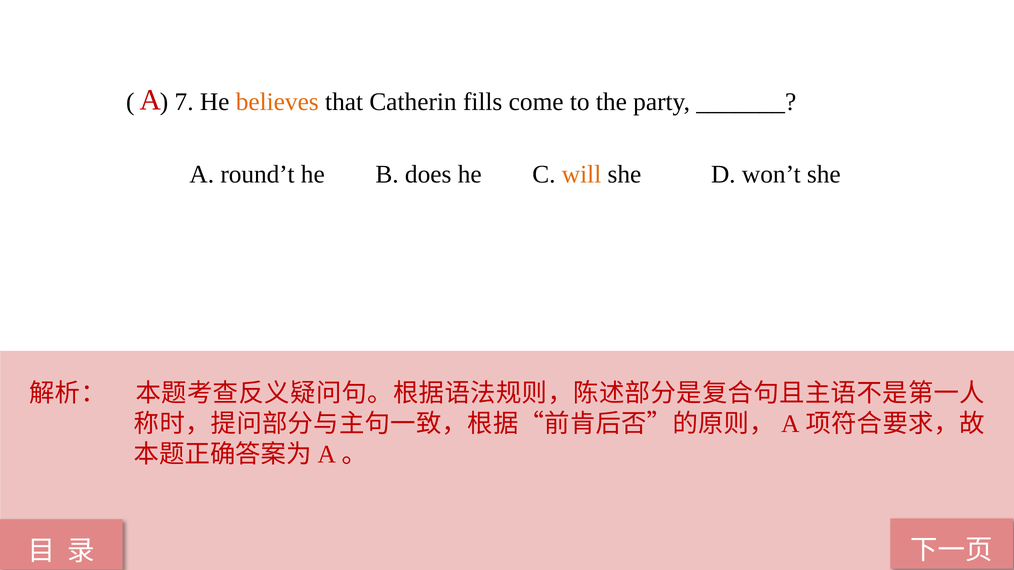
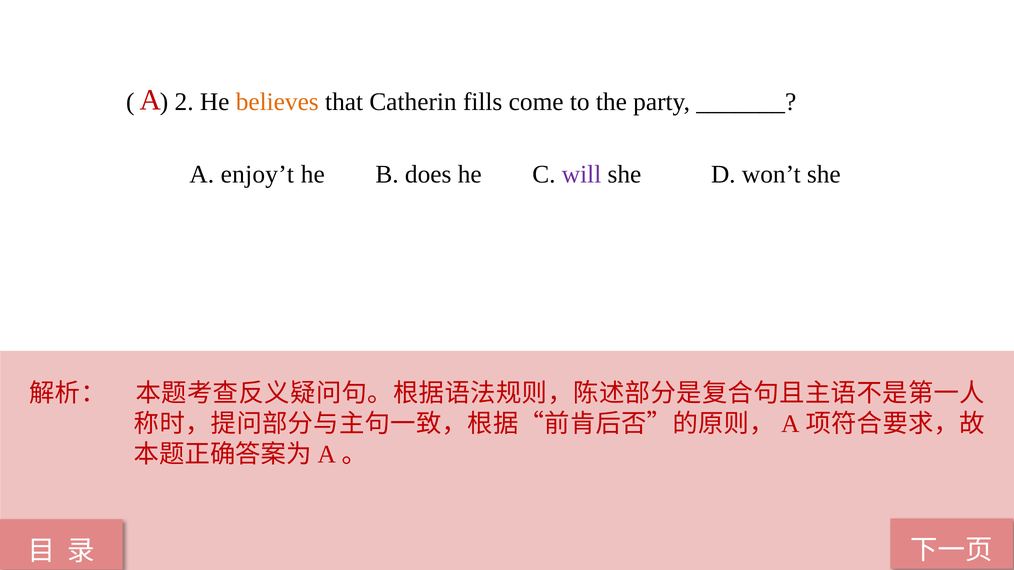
7: 7 -> 2 (184, 102)
round’t: round’t -> enjoy’t (257, 175)
will colour: orange -> purple (582, 175)
